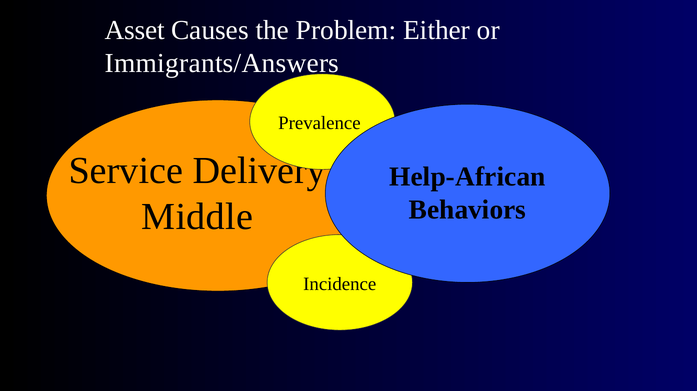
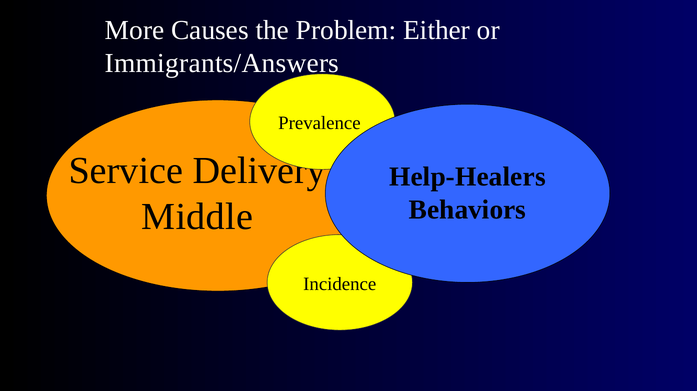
Asset: Asset -> More (135, 30)
Help-African: Help-African -> Help-Healers (467, 177)
